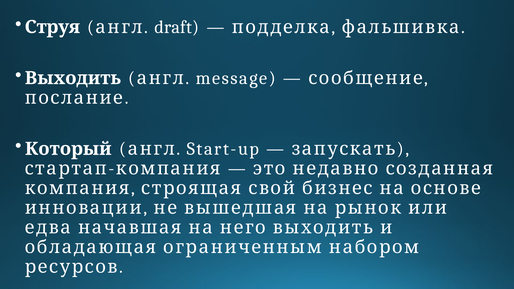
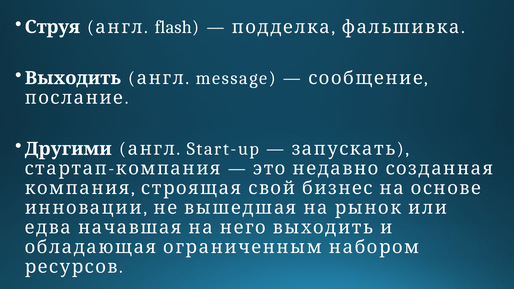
draft: draft -> flash (177, 27)
Который: Который -> Другими (68, 149)
